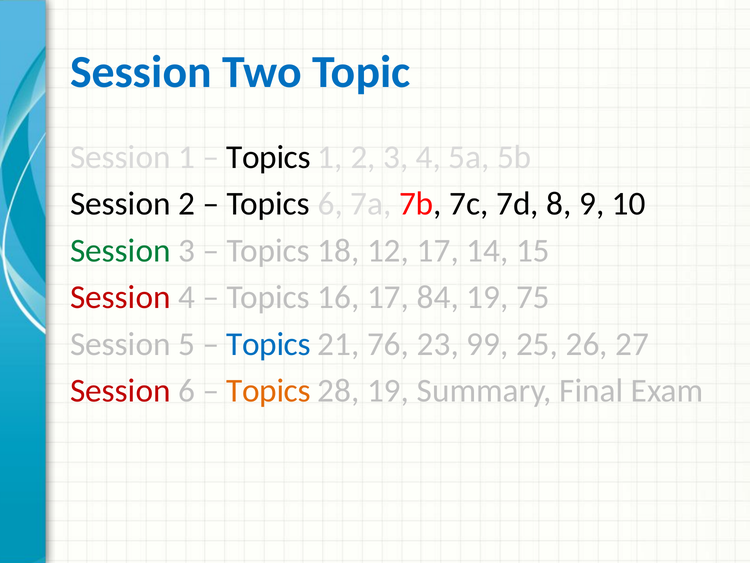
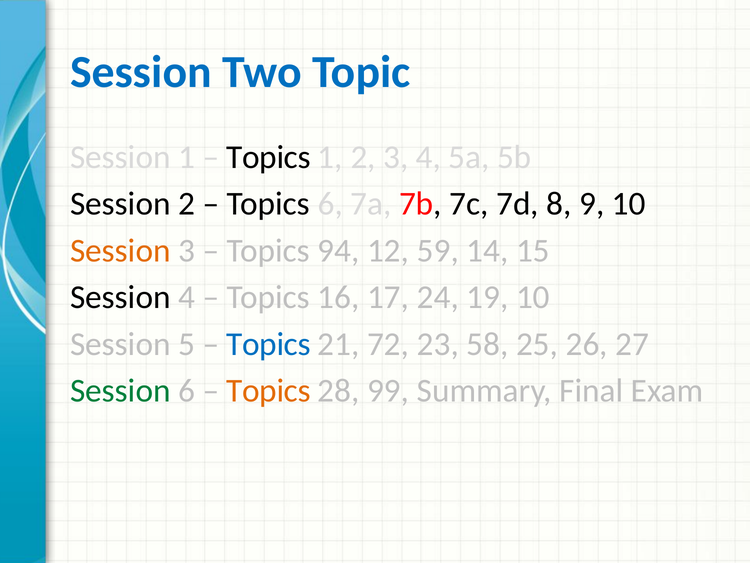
Session colour: green -> orange (120, 250)
18: 18 -> 94 (338, 250)
12 17: 17 -> 59 (438, 250)
Session colour: red -> black (120, 297)
84: 84 -> 24 (438, 297)
19 75: 75 -> 10 (533, 297)
76: 76 -> 72 (388, 344)
99: 99 -> 58 (487, 344)
Session colour: red -> green (120, 391)
28 19: 19 -> 99 (388, 391)
